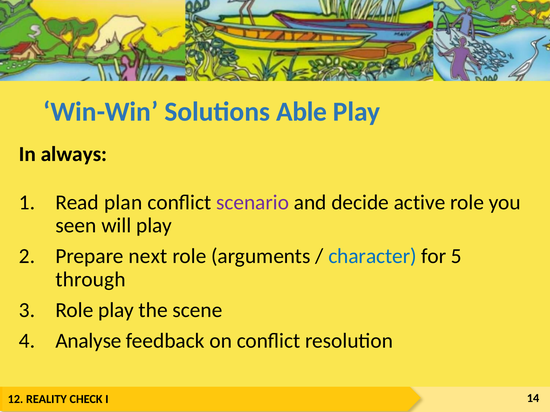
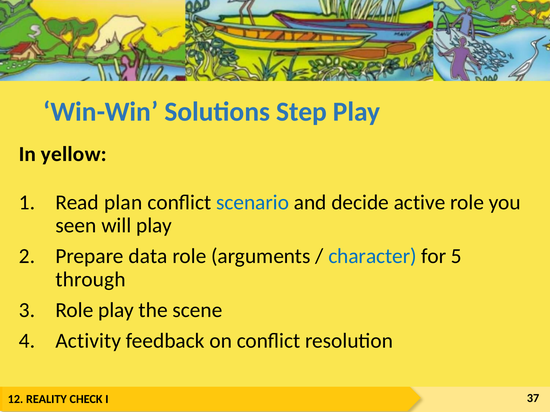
Able: Able -> Step (302, 112)
always: always -> yellow (74, 154)
scenario colour: purple -> blue (253, 203)
next: next -> data (148, 257)
Analyse: Analyse -> Activity (88, 341)
14: 14 -> 37 (533, 399)
